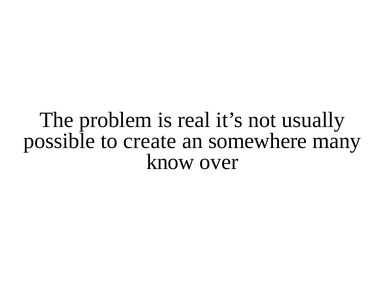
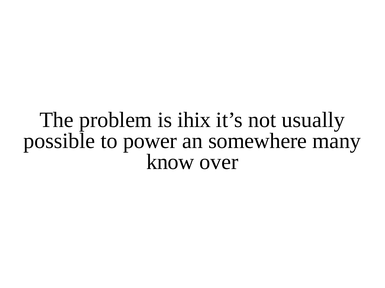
real: real -> ihix (194, 120)
create: create -> power (150, 141)
